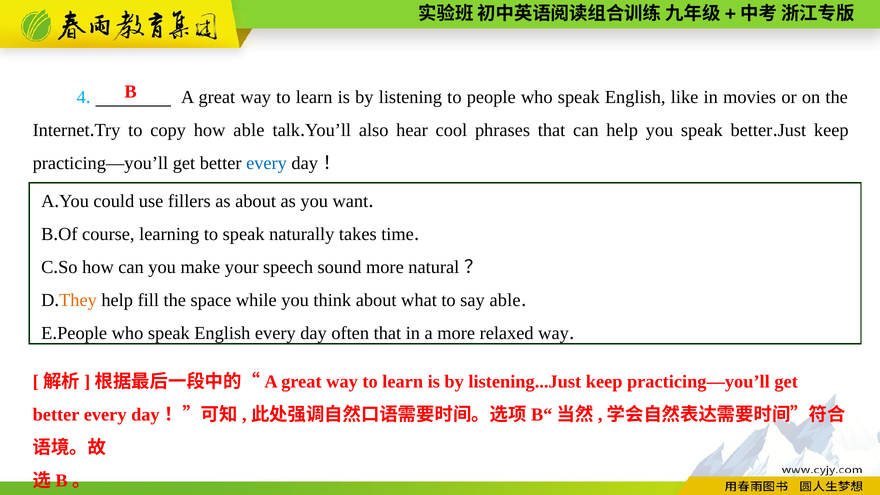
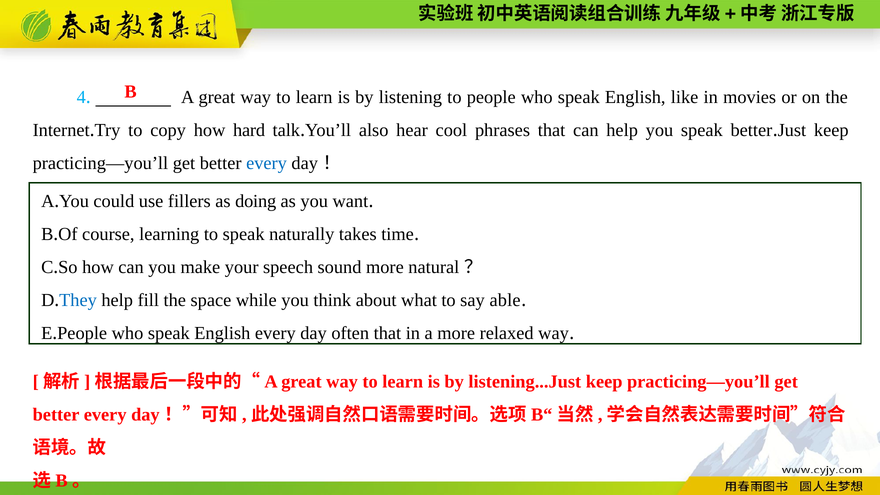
how able: able -> hard (249, 130)
as about: about -> doing (256, 201)
They colour: orange -> blue (78, 300)
